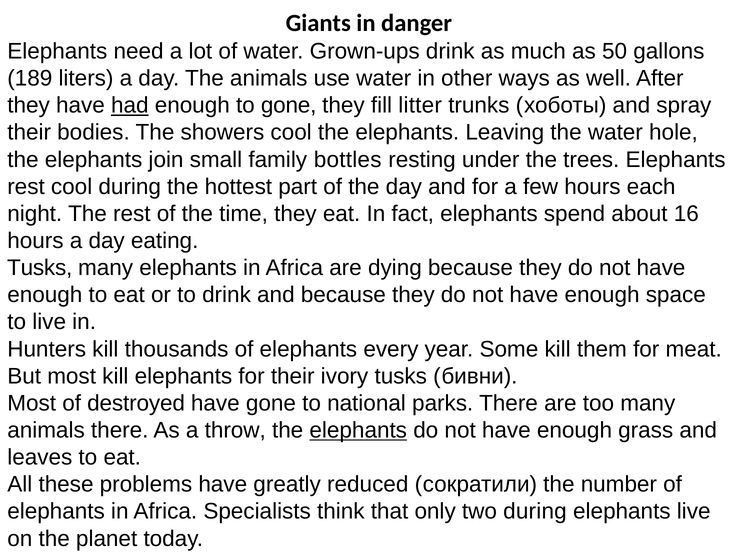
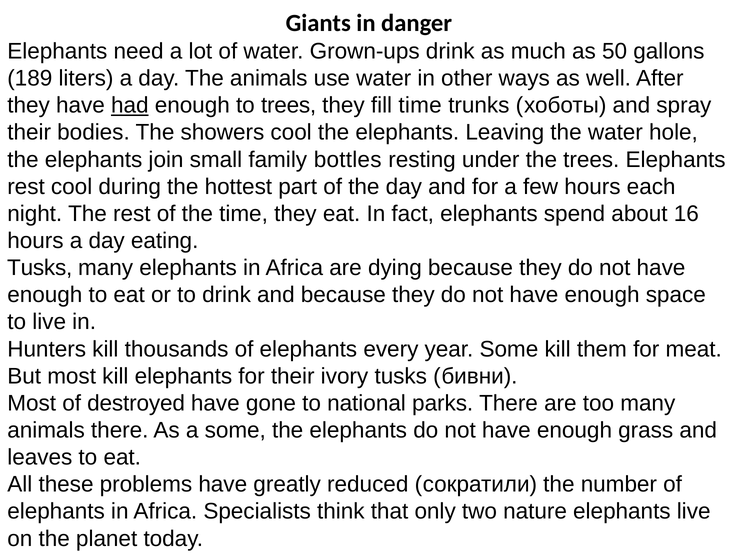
to gone: gone -> trees (289, 105)
fill litter: litter -> time (420, 105)
a throw: throw -> some (235, 430)
elephants underline: present -> none (358, 430)
two during: during -> nature (535, 511)
